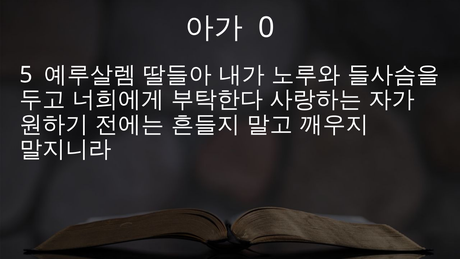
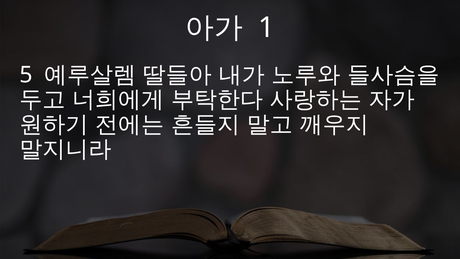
0: 0 -> 1 (266, 28)
